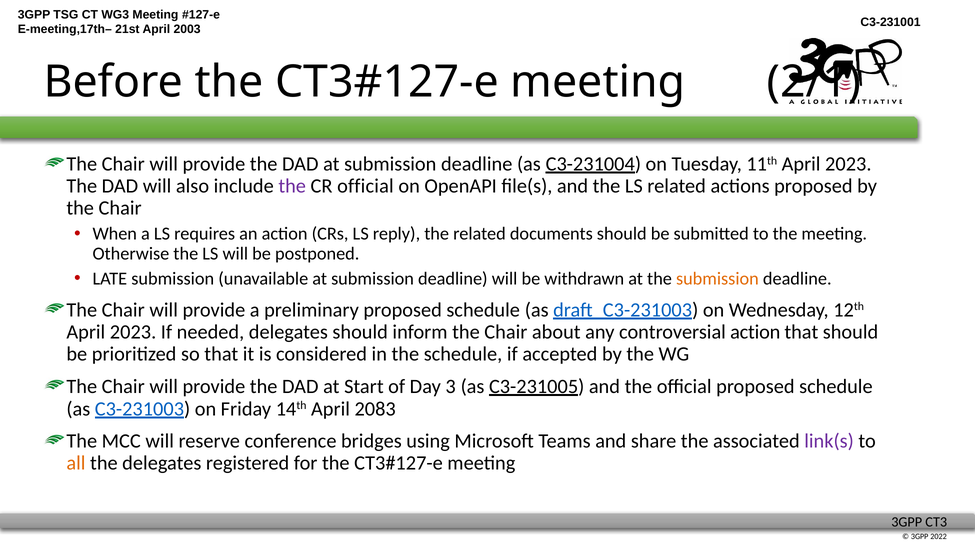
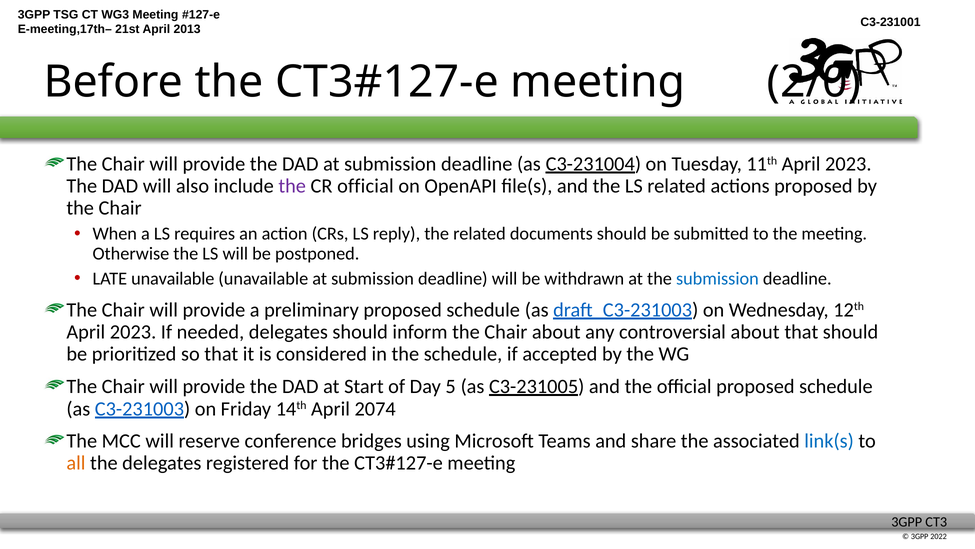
2003: 2003 -> 2013 (187, 29)
2/1: 2/1 -> 2/0 (814, 82)
LATE submission: submission -> unavailable (173, 278)
submission colour: orange -> blue (717, 278)
controversial action: action -> about (755, 332)
3: 3 -> 5 (451, 386)
2083: 2083 -> 2074 (375, 408)
link(s colour: purple -> blue (829, 441)
